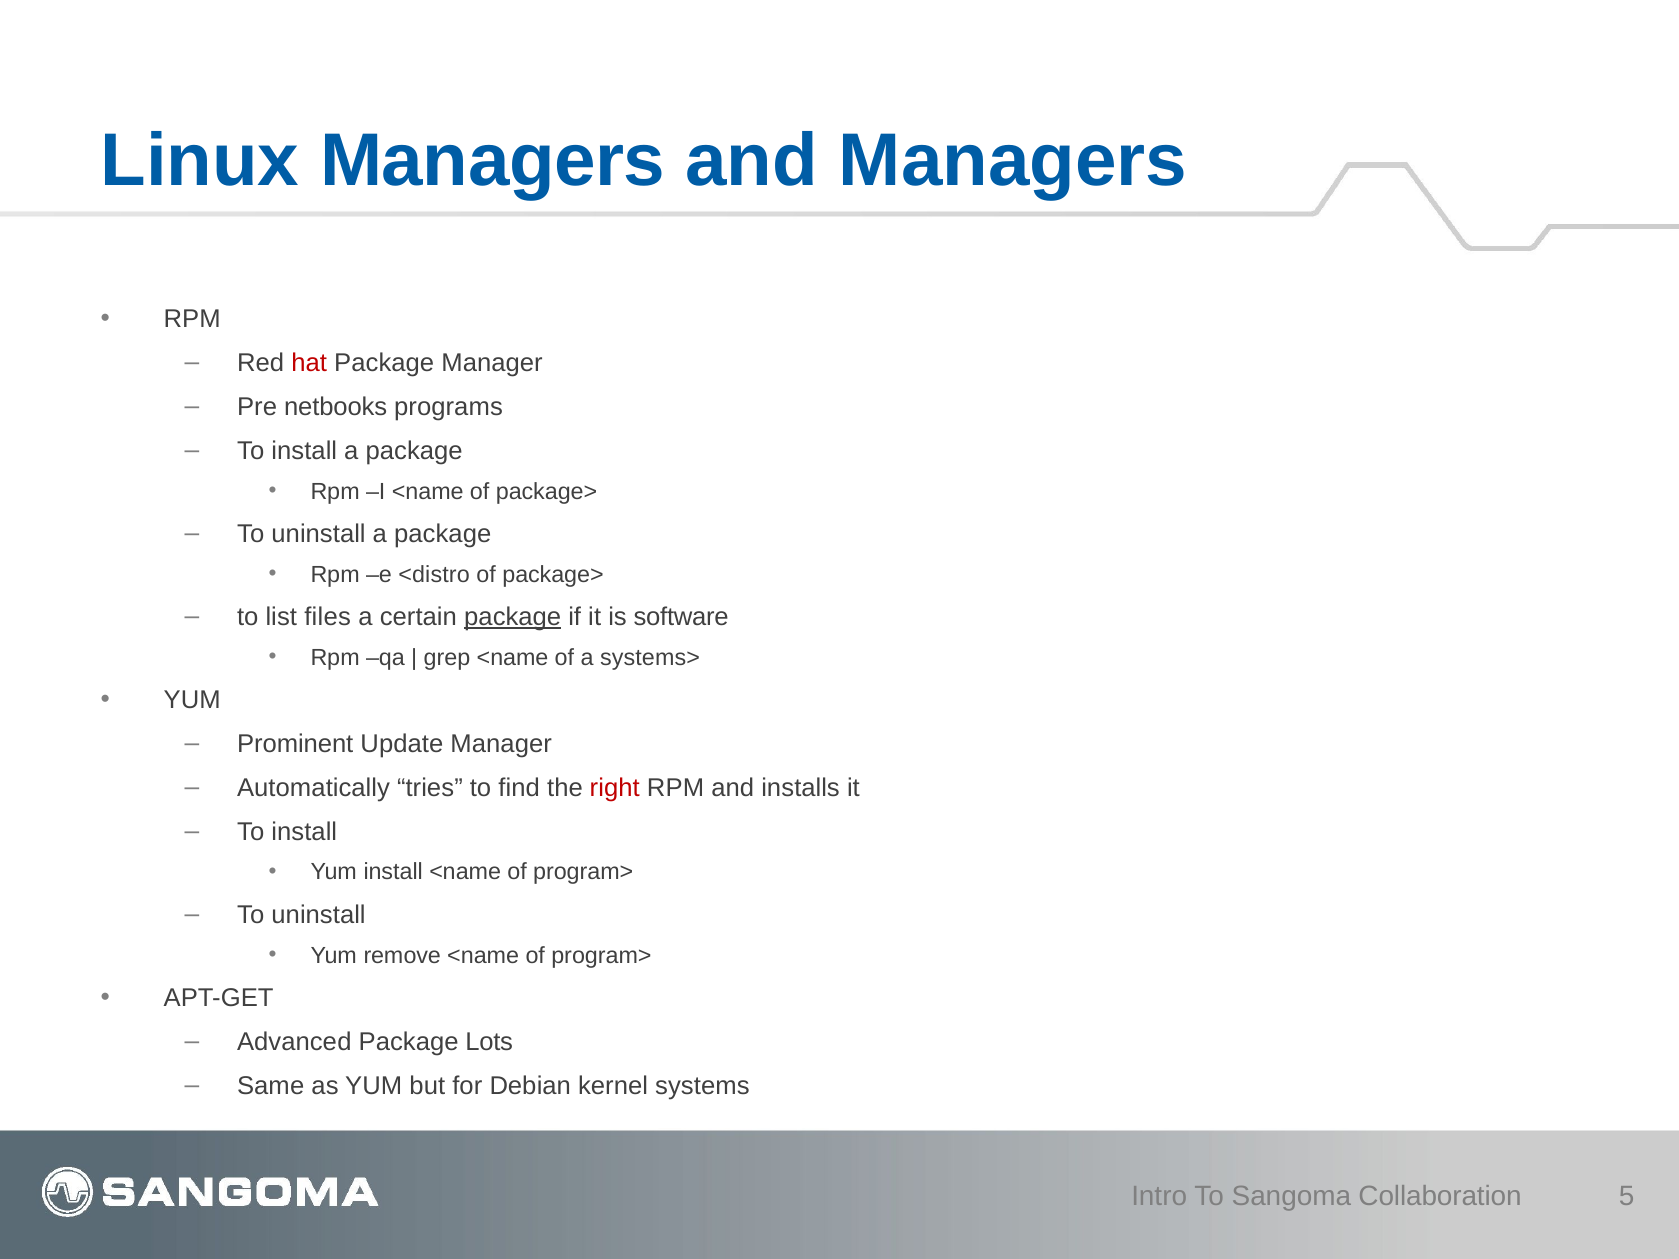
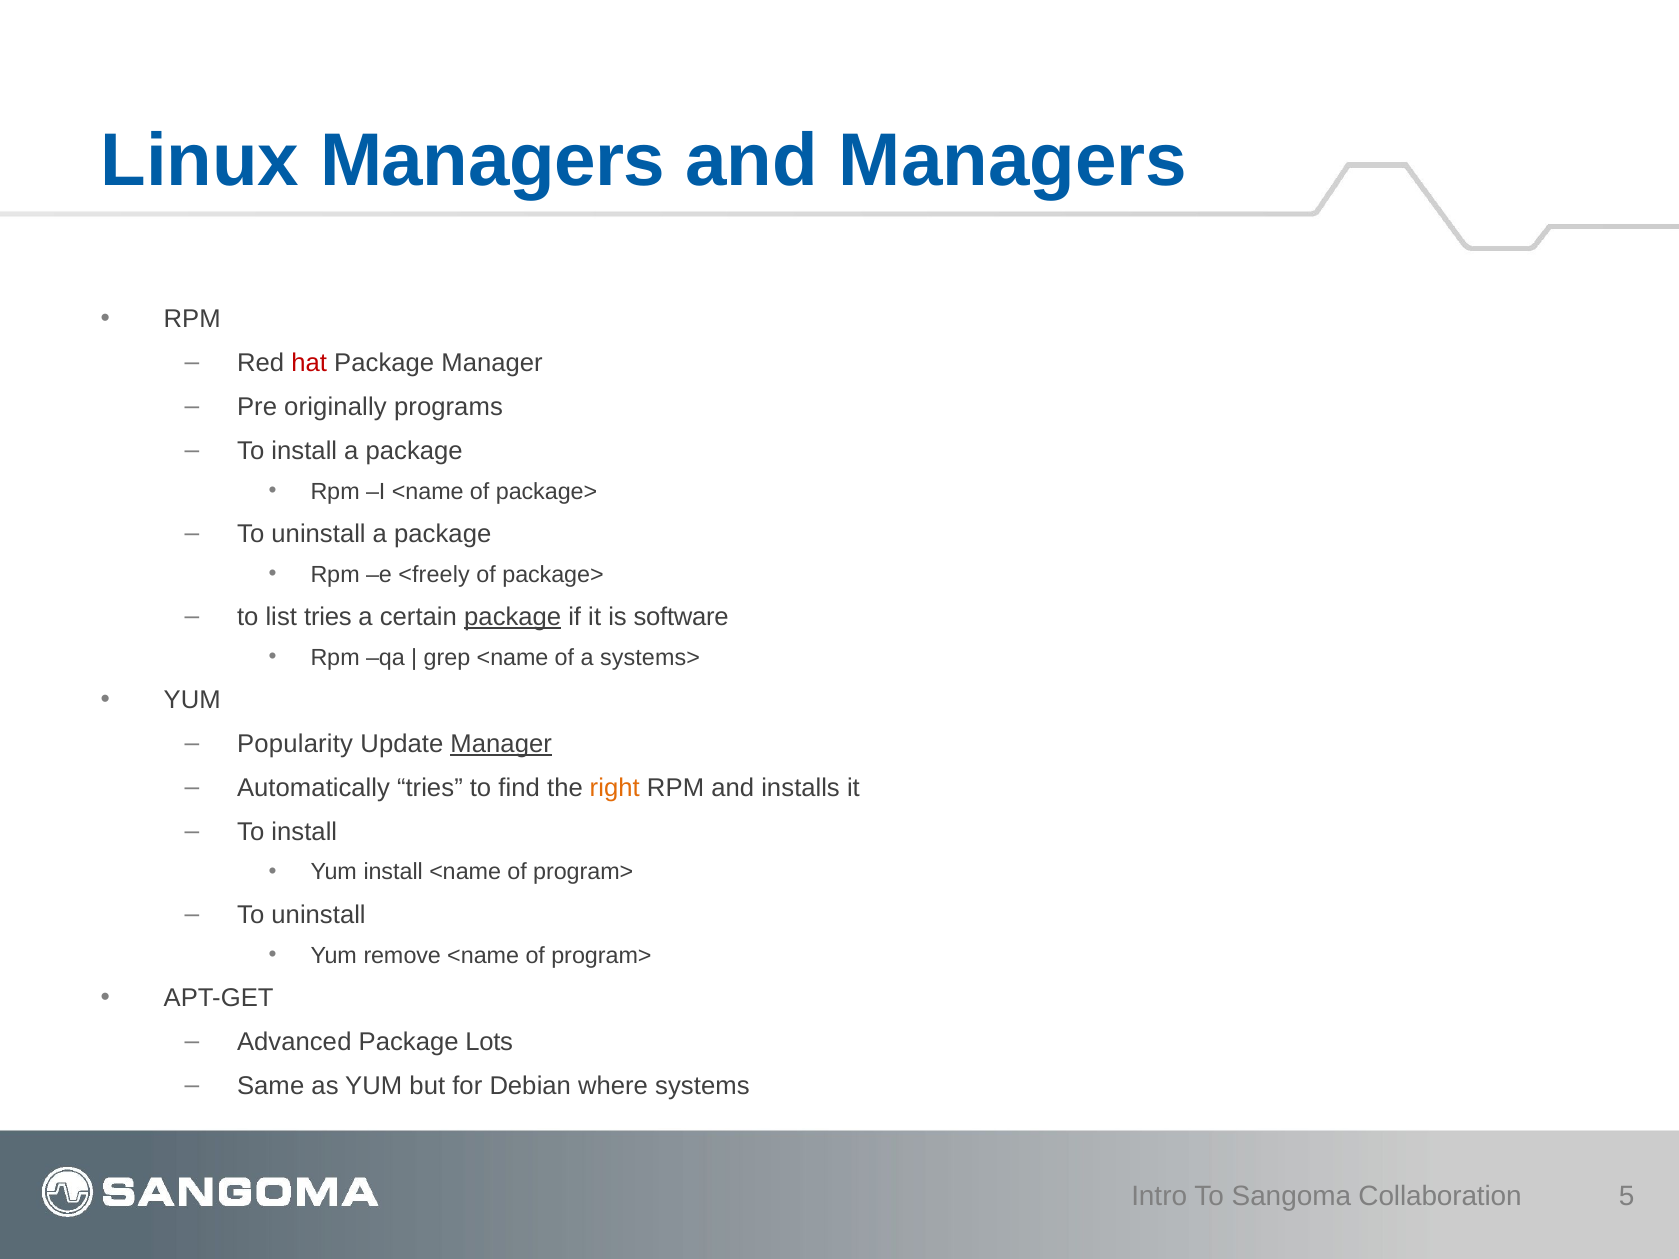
netbooks: netbooks -> originally (335, 407)
<distro: <distro -> <freely (434, 575)
list files: files -> tries (328, 617)
Prominent: Prominent -> Popularity (295, 744)
Manager underline: none -> present (501, 744)
right colour: red -> orange (615, 788)
kernel: kernel -> where (613, 1086)
